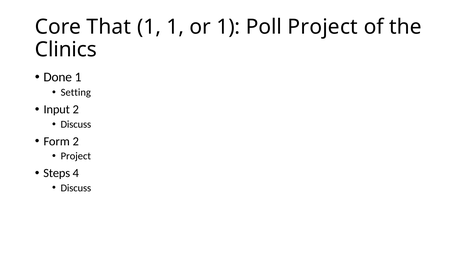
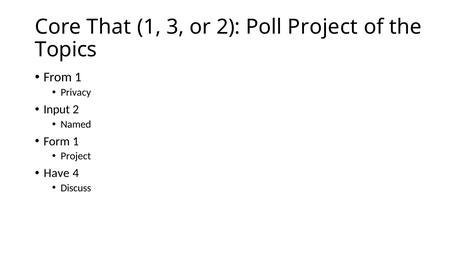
1 1: 1 -> 3 (175, 27)
or 1: 1 -> 2 (228, 27)
Clinics: Clinics -> Topics (66, 50)
Done: Done -> From (58, 77)
Setting: Setting -> Privacy (76, 93)
Discuss: Discuss -> Named (76, 125)
Form 2: 2 -> 1 (76, 142)
Steps: Steps -> Have (57, 174)
